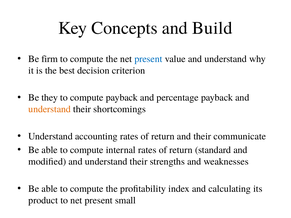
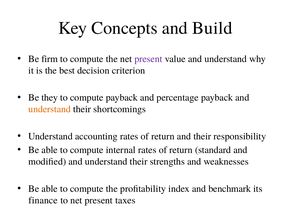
present colour: blue -> purple (148, 59)
communicate: communicate -> responsibility (240, 136)
calculating: calculating -> benchmark (230, 189)
product: product -> finance (43, 200)
small: small -> taxes (125, 200)
